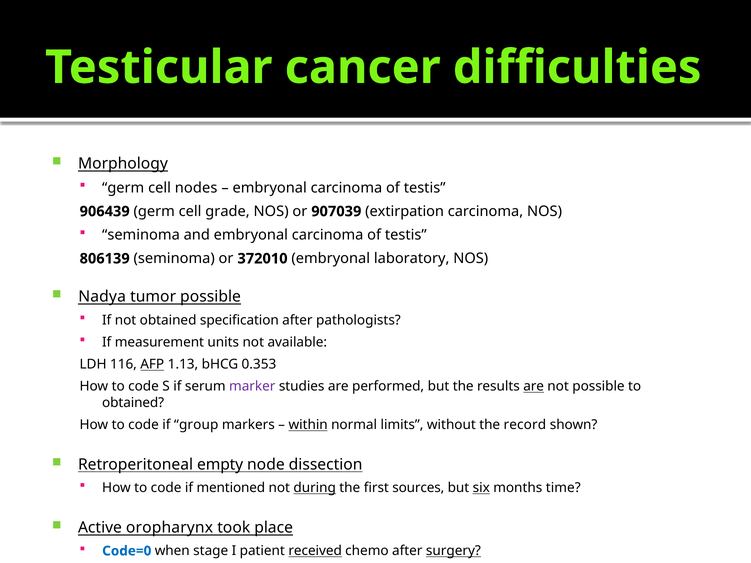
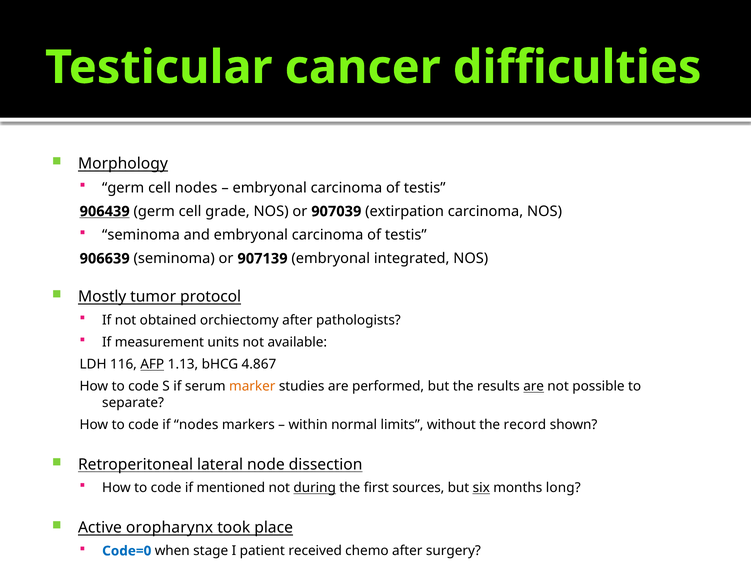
906439 underline: none -> present (105, 212)
806139: 806139 -> 906639 (105, 259)
372010: 372010 -> 907139 (263, 259)
laboratory: laboratory -> integrated (412, 259)
Nadya: Nadya -> Mostly (102, 297)
tumor possible: possible -> protocol (211, 297)
specification: specification -> orchiectomy (239, 320)
0.353: 0.353 -> 4.867 (259, 364)
marker colour: purple -> orange (252, 387)
obtained: obtained -> separate (133, 403)
if group: group -> nodes (196, 425)
within underline: present -> none (308, 425)
empty: empty -> lateral (220, 465)
time: time -> long (563, 488)
received underline: present -> none (315, 551)
surgery underline: present -> none (453, 551)
